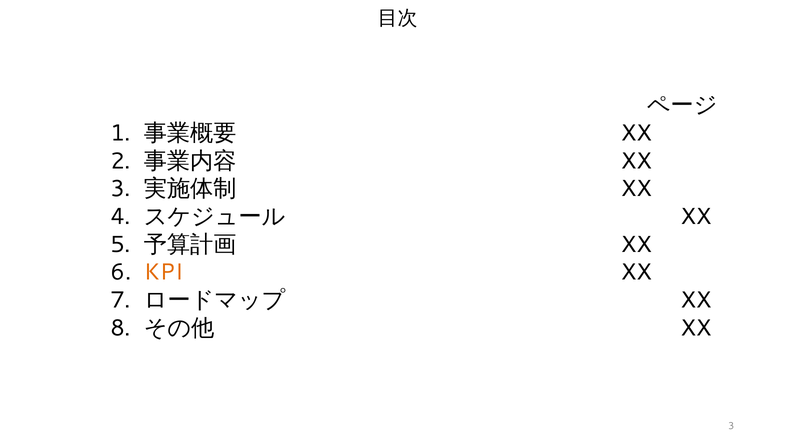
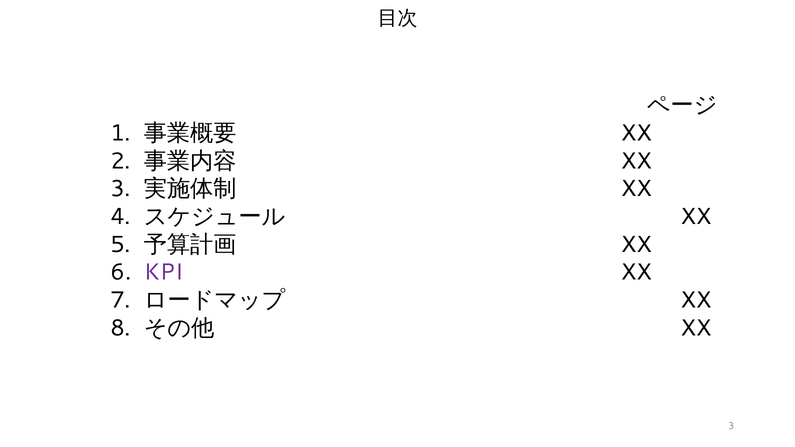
KPI colour: orange -> purple (163, 272)
